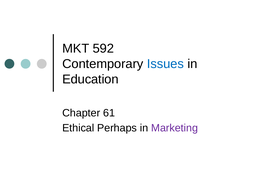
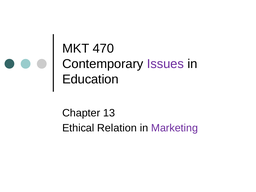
592: 592 -> 470 (103, 48)
Issues colour: blue -> purple (165, 64)
61: 61 -> 13 (109, 113)
Perhaps: Perhaps -> Relation (117, 128)
